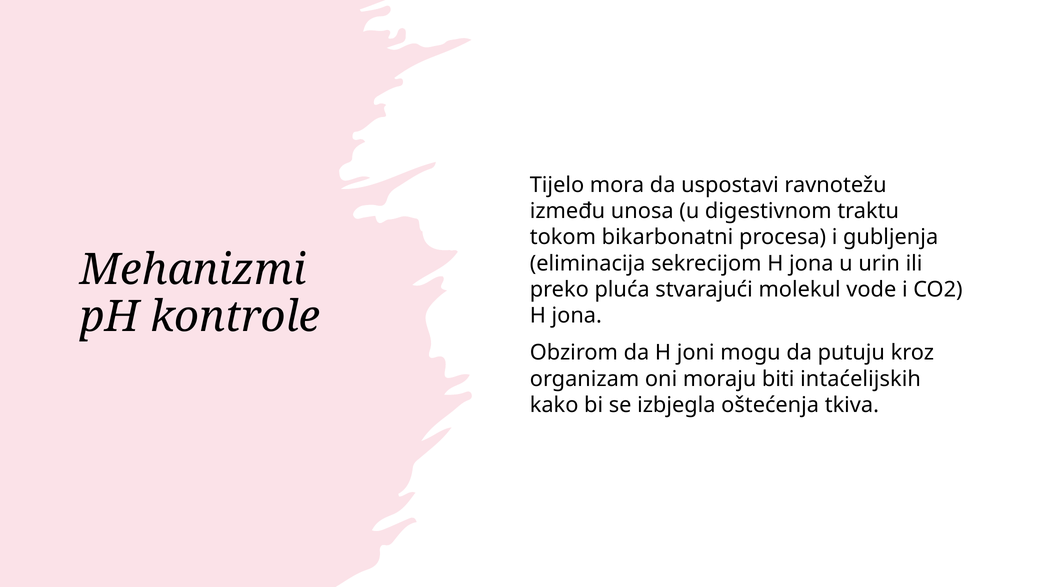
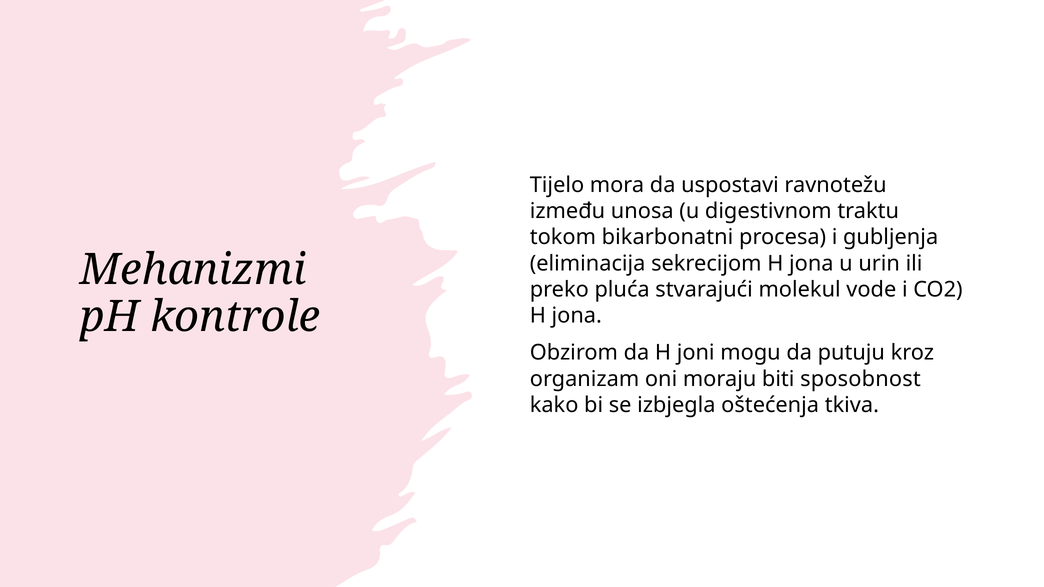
intaćelijskih: intaćelijskih -> sposobnost (860, 379)
